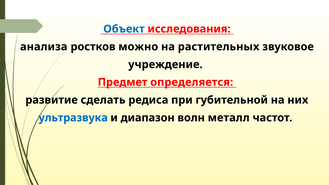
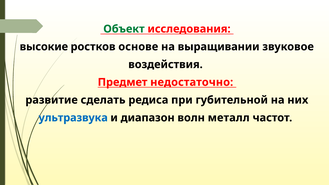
Объект colour: blue -> green (124, 29)
анализа: анализа -> высокие (44, 47)
можно: можно -> основе (138, 47)
растительных: растительных -> выращивании (219, 47)
учреждение: учреждение -> воздействия (165, 64)
определяется: определяется -> недостаточно (192, 82)
